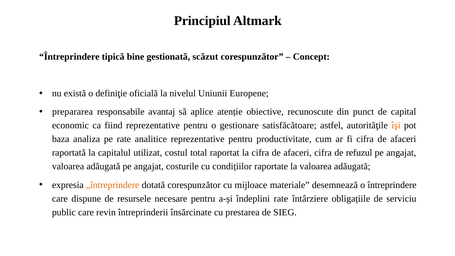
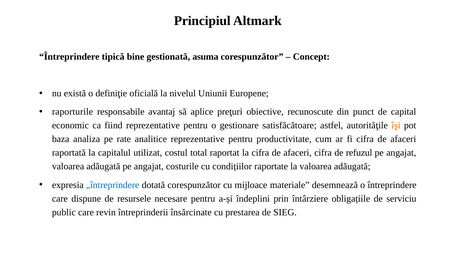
scăzut: scăzut -> asuma (205, 57)
prepararea: prepararea -> raporturile (73, 112)
atenție: atenție -> preţuri (230, 112)
„întreprindere colour: orange -> blue (113, 185)
îndeplini rate: rate -> prin (281, 199)
